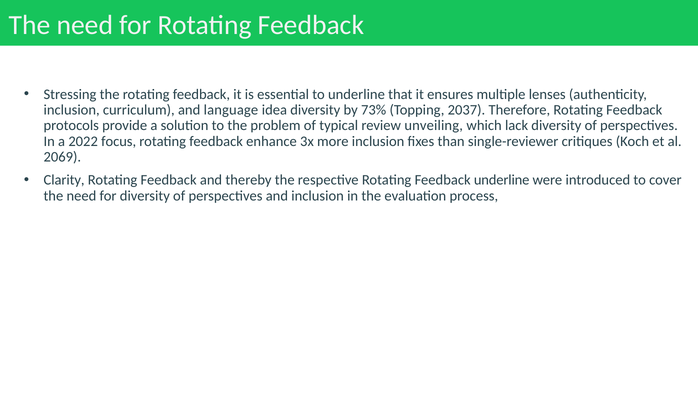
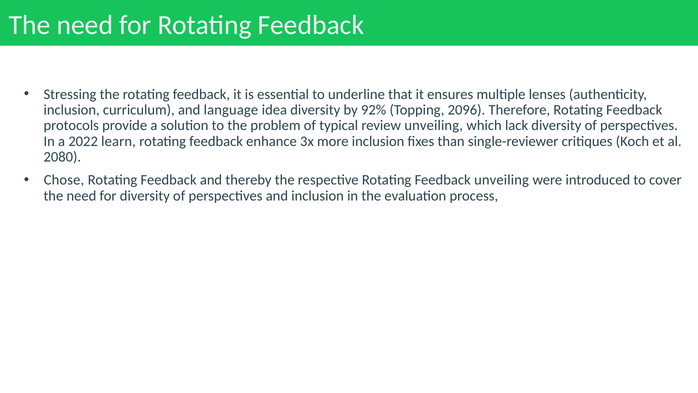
73%: 73% -> 92% (374, 110)
2037: 2037 -> 2096 (466, 110)
focus: focus -> learn (119, 141)
2069: 2069 -> 2080 (62, 157)
Clarity: Clarity -> Chose (64, 180)
Feedback underline: underline -> unveiling (502, 180)
